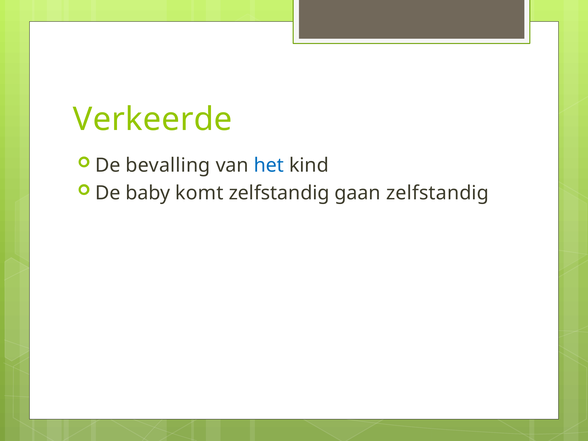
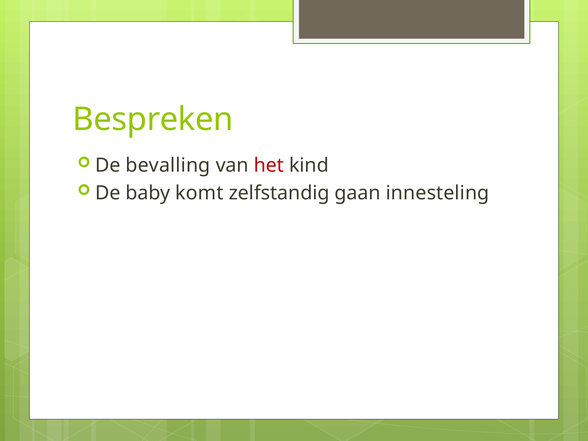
Verkeerde: Verkeerde -> Bespreken (153, 119)
het colour: blue -> red (269, 166)
gaan zelfstandig: zelfstandig -> innesteling (438, 193)
